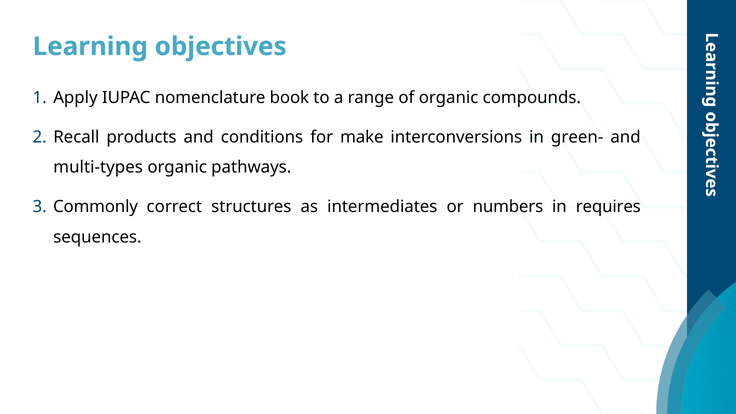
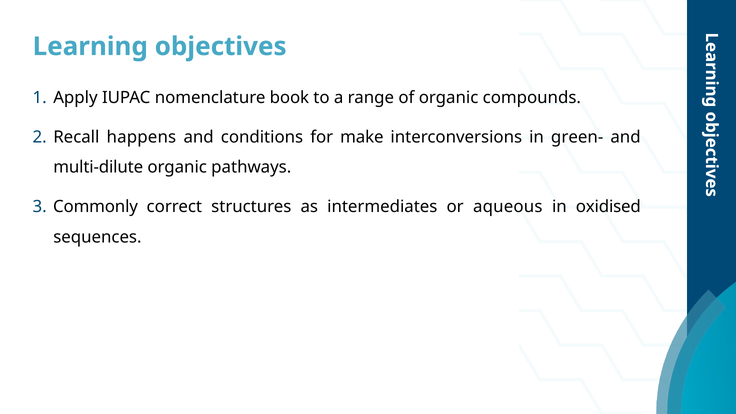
products: products -> happens (141, 137)
multi-types: multi-types -> multi-dilute (98, 167)
numbers: numbers -> aqueous (508, 207)
requires: requires -> oxidised (608, 207)
